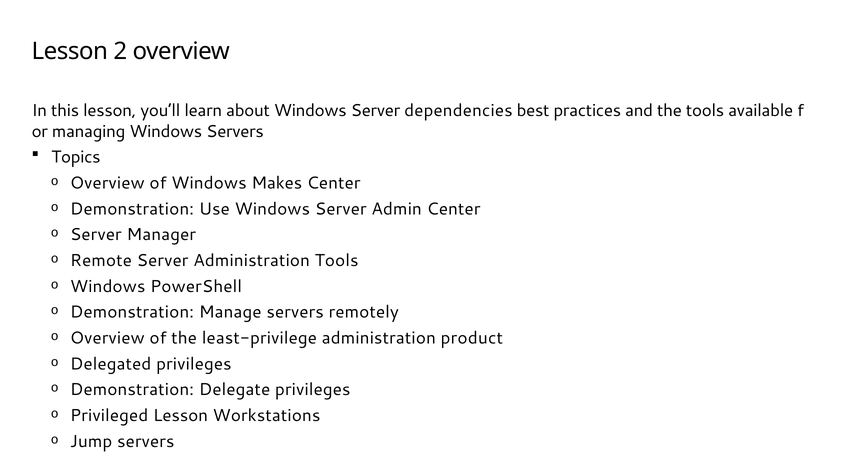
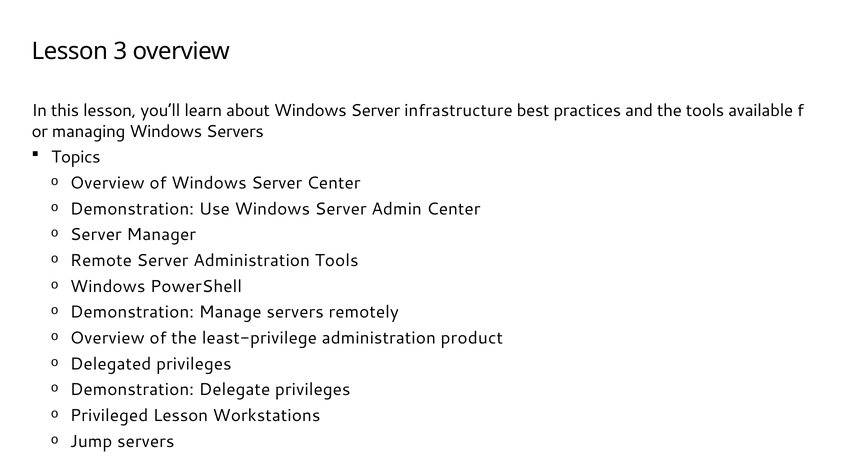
2: 2 -> 3 (120, 51)
dependencies: dependencies -> infrastructure (458, 111)
of Windows Makes: Makes -> Server (277, 183)
